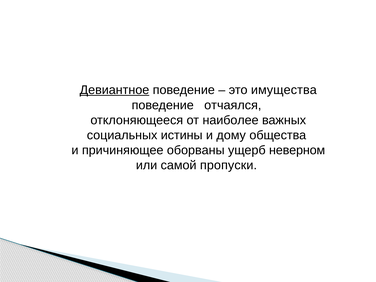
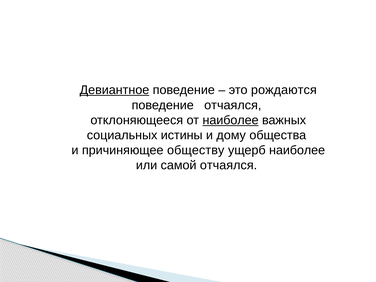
имущества: имущества -> рождаются (284, 90)
наиболее underline: none -> present (231, 120)
оборваны: оборваны -> обществу (196, 150)
ущерб неверном: неверном -> наиболее (297, 150)
самой пропуски: пропуски -> отчаялся (229, 165)
